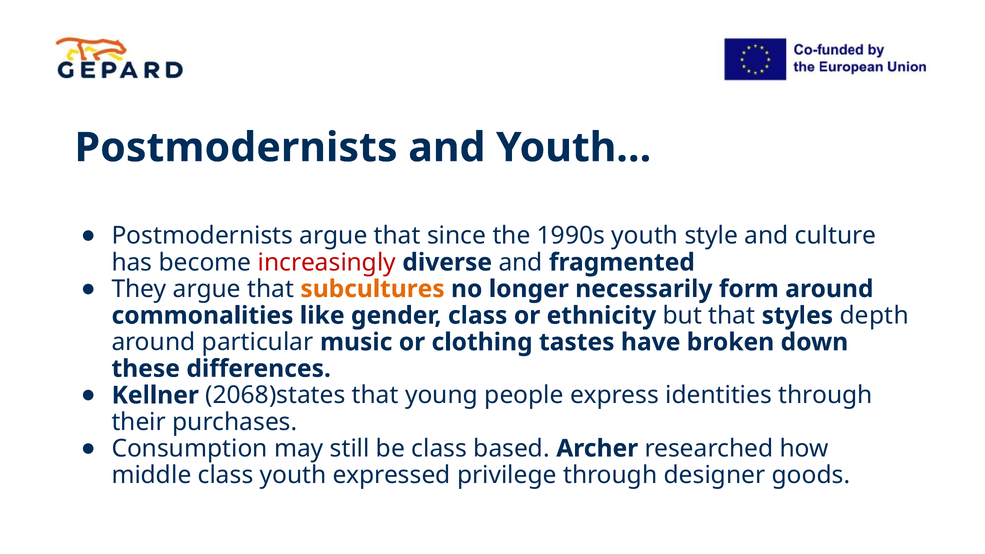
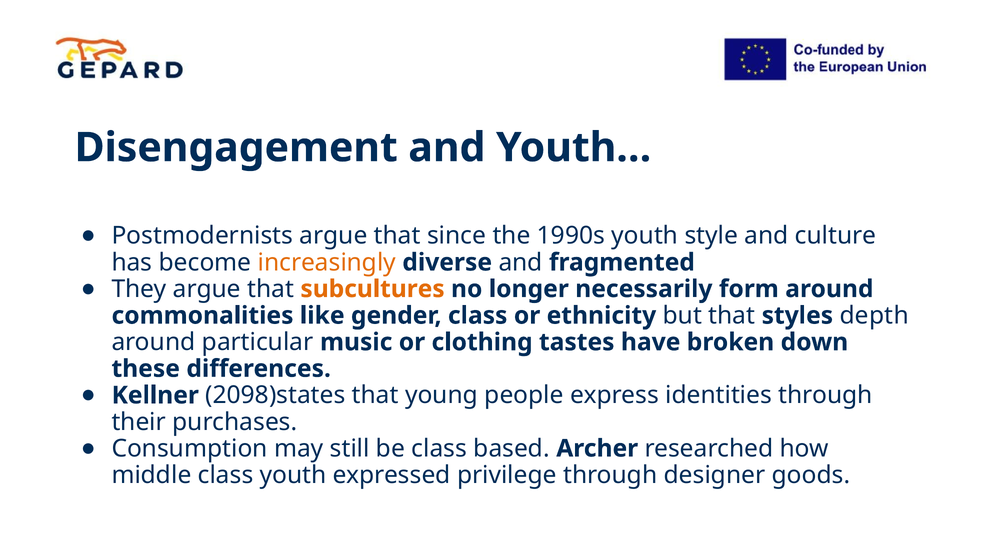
Postmodernists: Postmodernists -> Disengagement (236, 148)
increasingly colour: red -> orange (327, 262)
2068)states: 2068)states -> 2098)states (275, 395)
